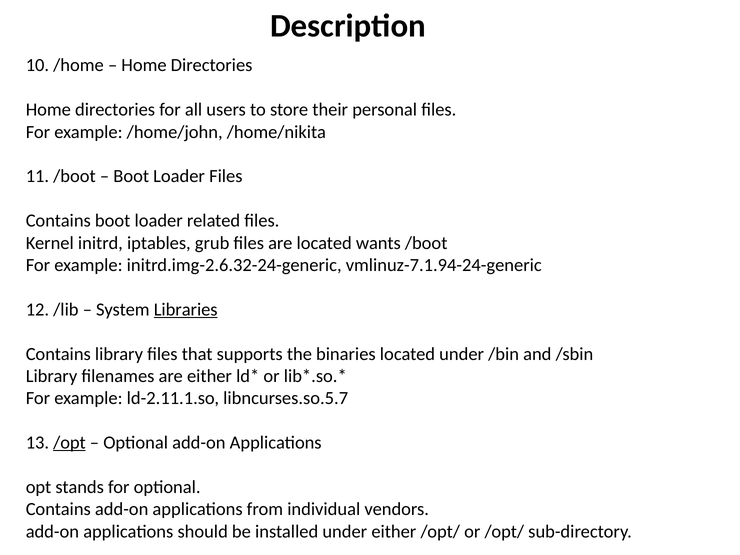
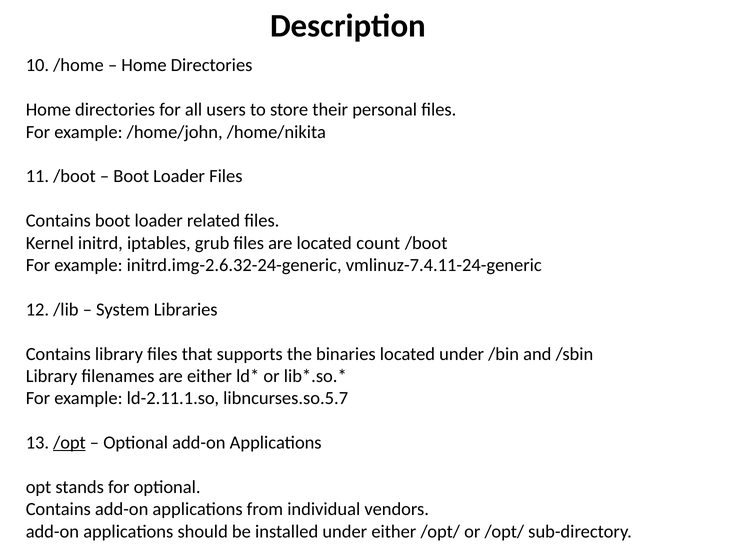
wants: wants -> count (378, 243)
vmlinuz-7.1.94-24-generic: vmlinuz-7.1.94-24-generic -> vmlinuz-7.4.11-24-generic (444, 265)
Libraries underline: present -> none (186, 310)
